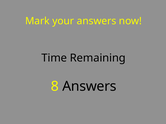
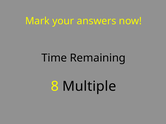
8 Answers: Answers -> Multiple (89, 87)
